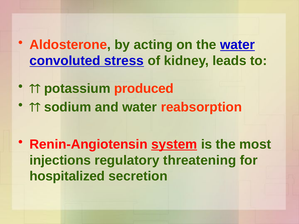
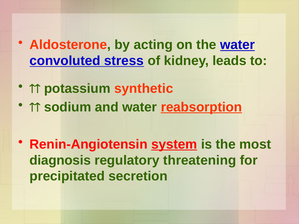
produced: produced -> synthetic (144, 89)
reabsorption underline: none -> present (201, 107)
injections: injections -> diagnosis (60, 160)
hospitalized: hospitalized -> precipitated (67, 176)
